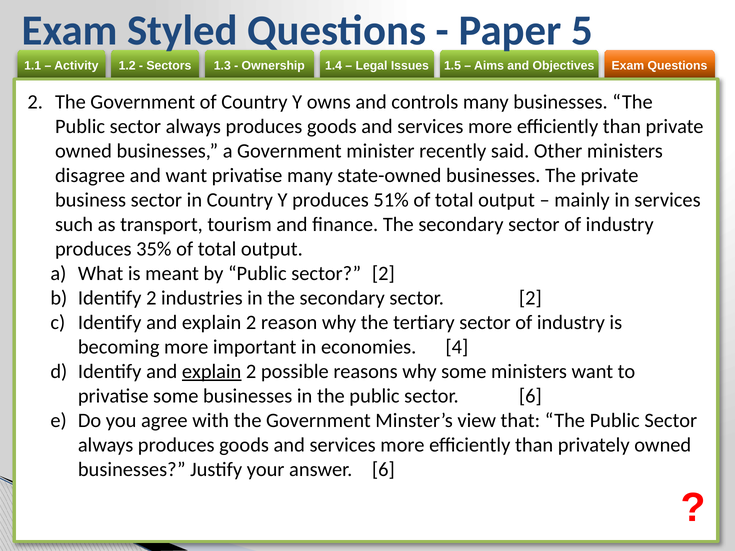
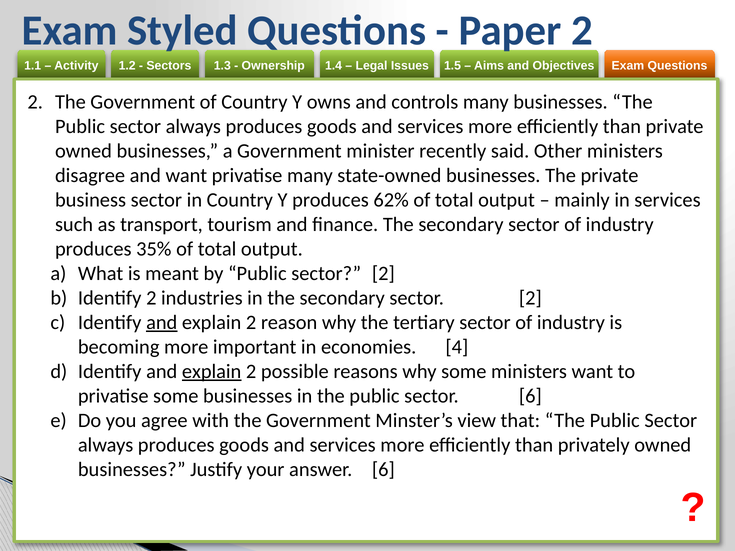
Paper 5: 5 -> 2 (582, 31)
51%: 51% -> 62% (391, 200)
and underline: none -> present (162, 323)
